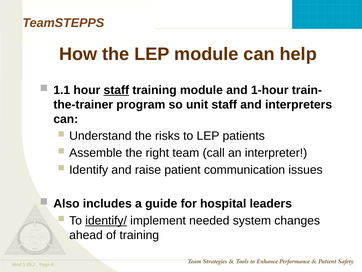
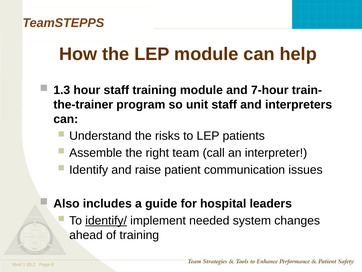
1.1: 1.1 -> 1.3 (62, 90)
staff underline: present -> none (116, 90)
1-hour: 1-hour -> 7-hour (270, 90)
